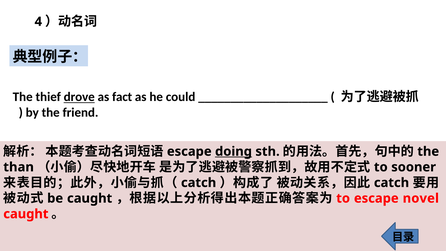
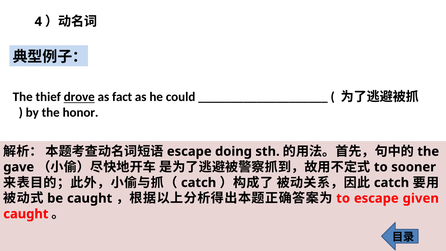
friend: friend -> honor (81, 113)
doing underline: present -> none (233, 151)
than: than -> gave (19, 167)
novel: novel -> given (421, 198)
